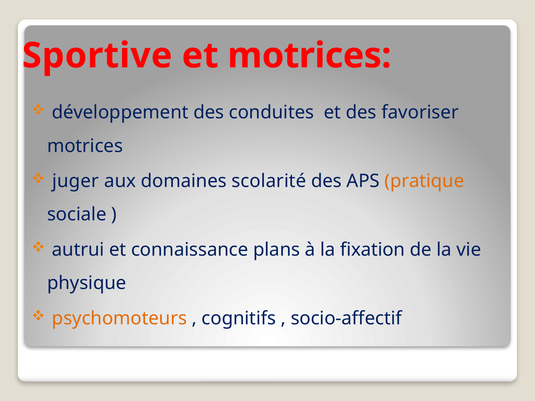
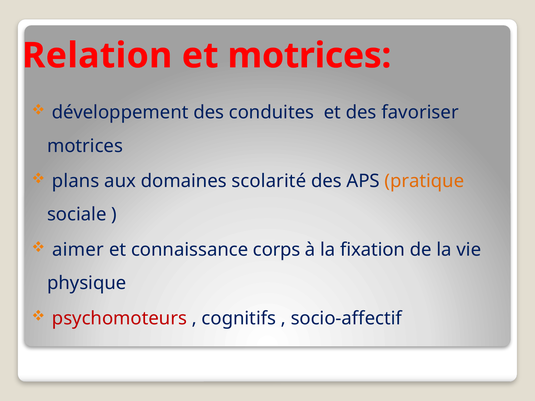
Sportive: Sportive -> Relation (97, 56)
juger: juger -> plans (76, 181)
autrui: autrui -> aimer (78, 250)
plans: plans -> corps (277, 250)
psychomoteurs colour: orange -> red (119, 319)
